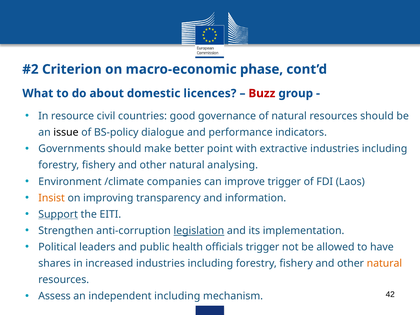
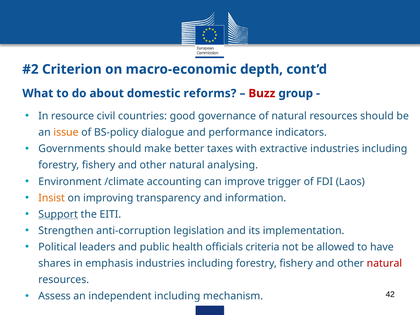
phase: phase -> depth (262, 69)
licences: licences -> reforms (210, 93)
issue colour: black -> orange (66, 132)
point: point -> taxes (220, 149)
companies: companies -> accounting (174, 182)
legislation underline: present -> none (199, 231)
officials trigger: trigger -> criteria (263, 247)
increased: increased -> emphasis (109, 263)
natural colour: orange -> red (384, 263)
